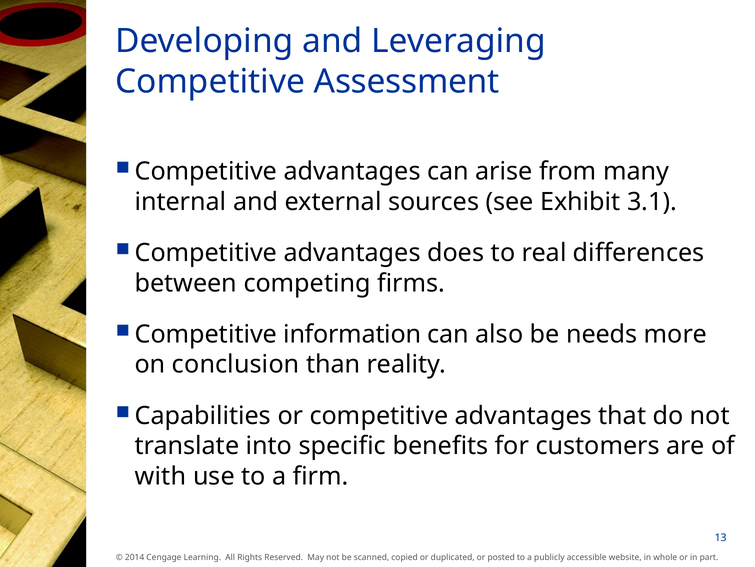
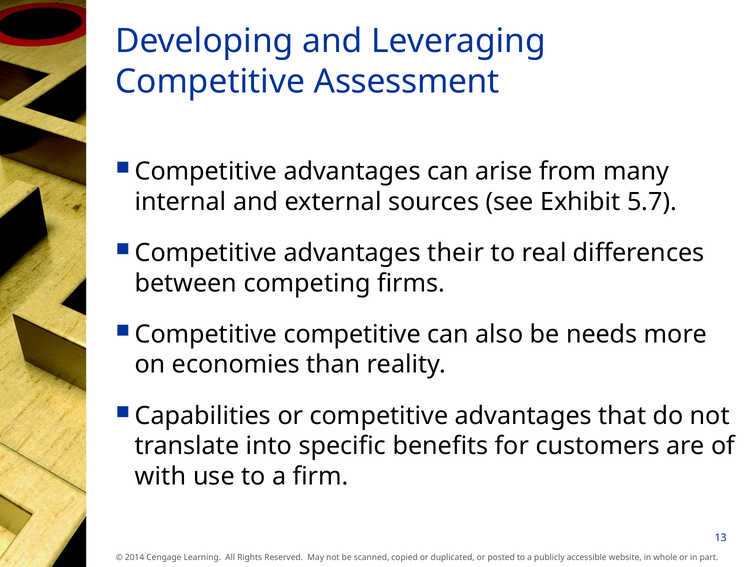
3.1: 3.1 -> 5.7 (652, 201)
does: does -> their (456, 253)
Competitive information: information -> competitive (352, 334)
conclusion: conclusion -> economies (236, 364)
